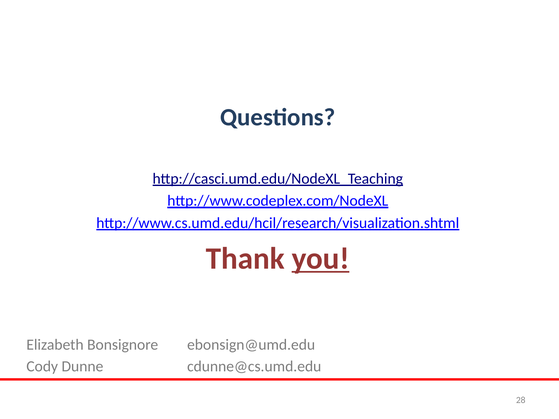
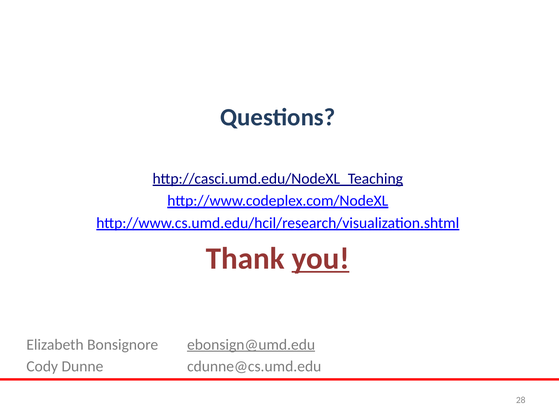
ebonsign@umd.edu underline: none -> present (251, 345)
